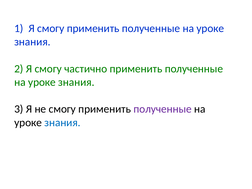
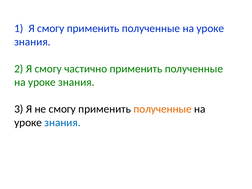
полученные colour: purple -> orange (163, 109)
